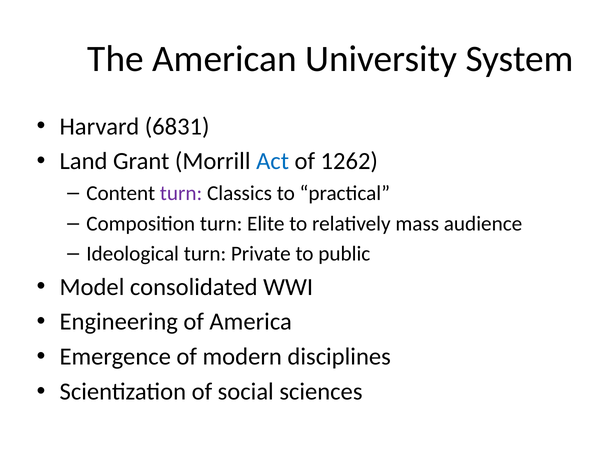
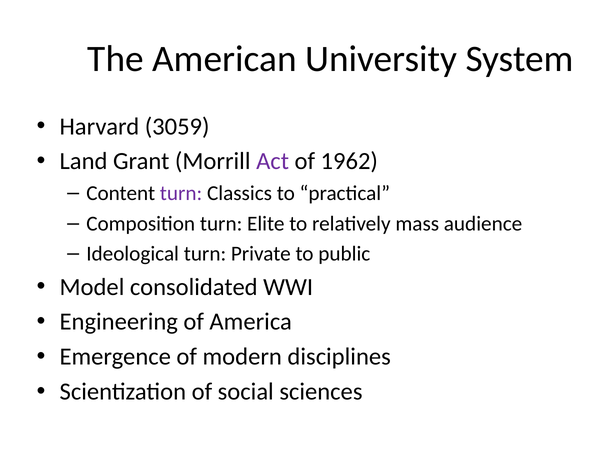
6831: 6831 -> 3059 (177, 126)
Act colour: blue -> purple (273, 161)
1262: 1262 -> 1962 (349, 161)
